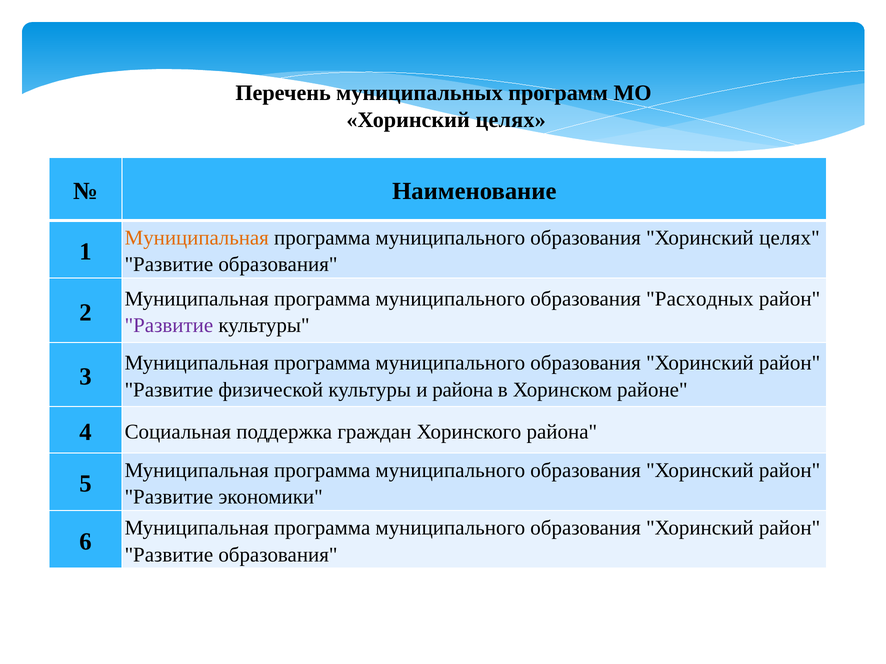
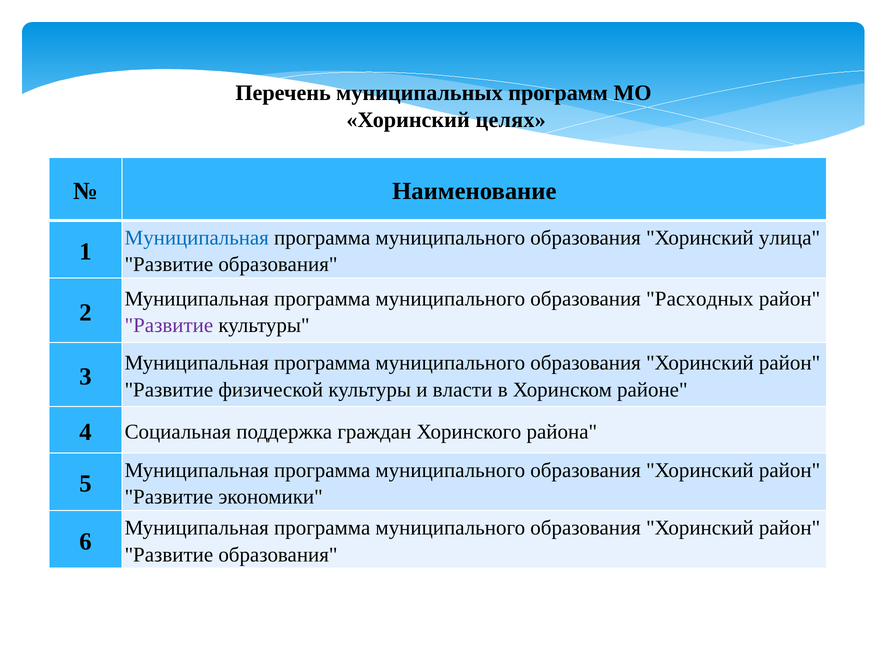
Муниципальная colour: orange -> blue (197, 238)
образования Хоринский целях: целях -> улица (790, 238)
и района: района -> власти (463, 390)
